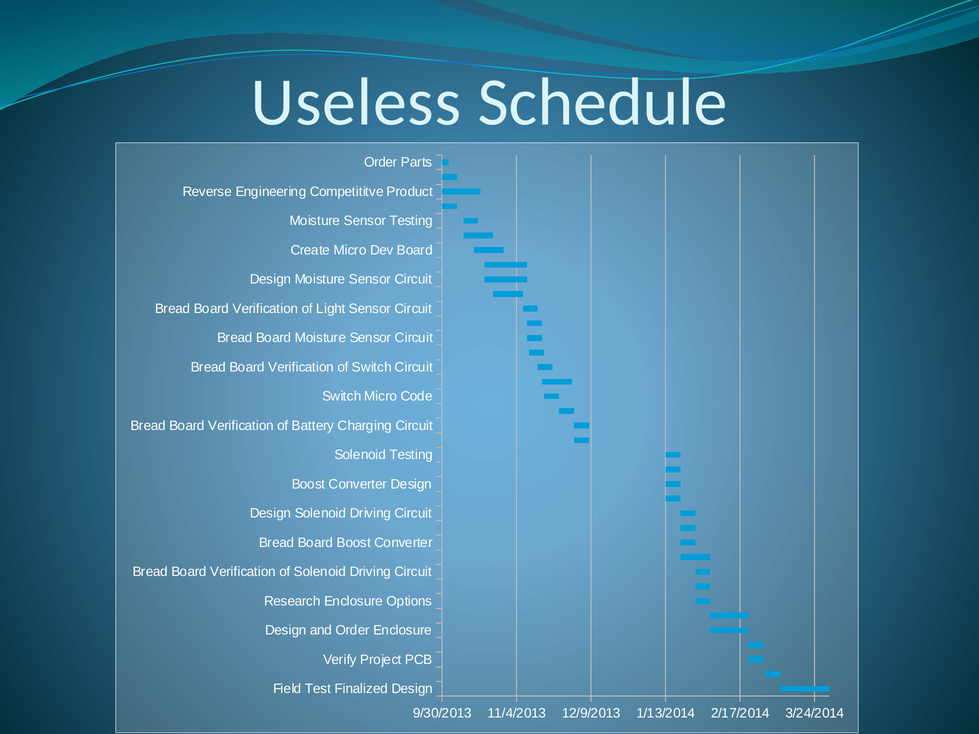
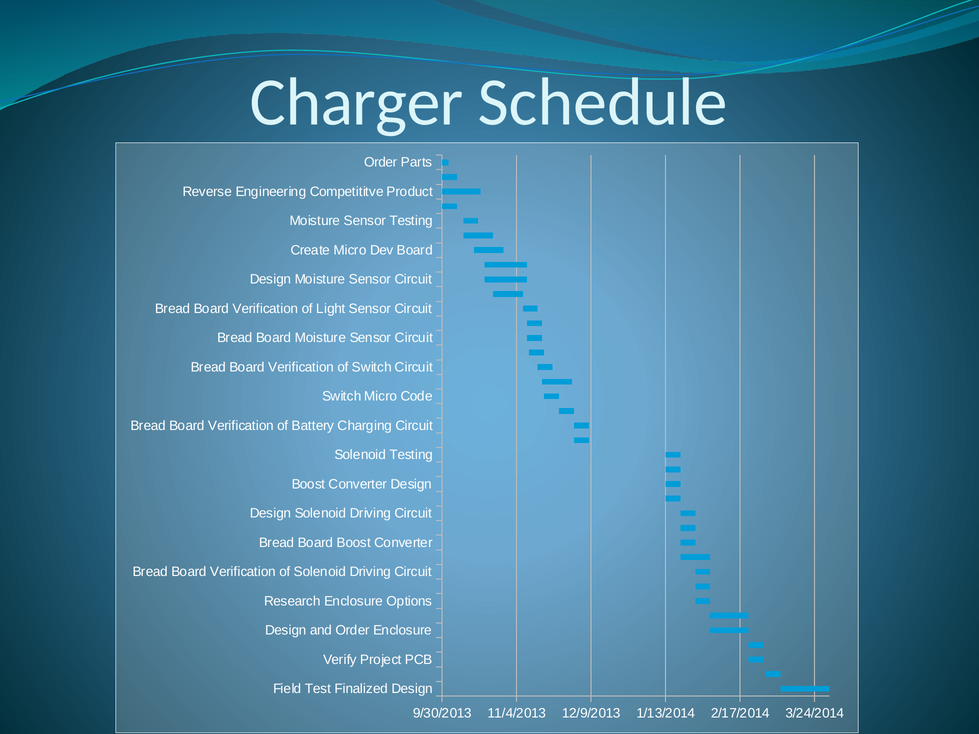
Useless: Useless -> Charger (357, 103)
